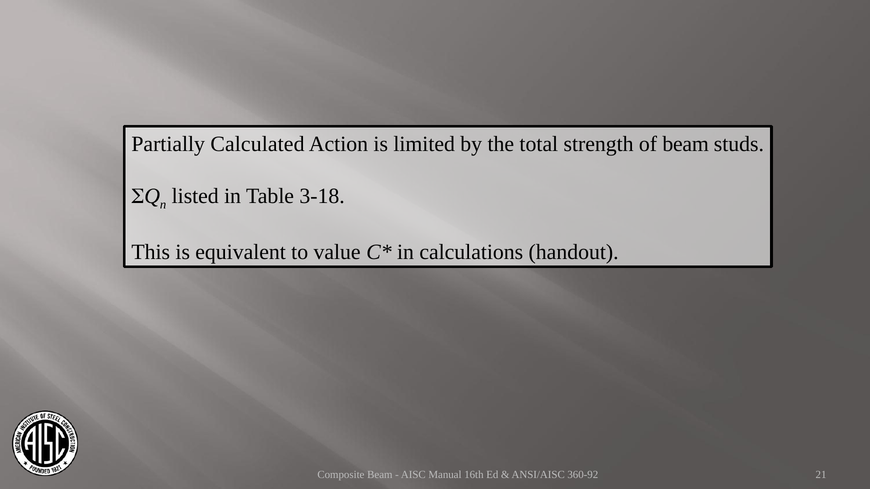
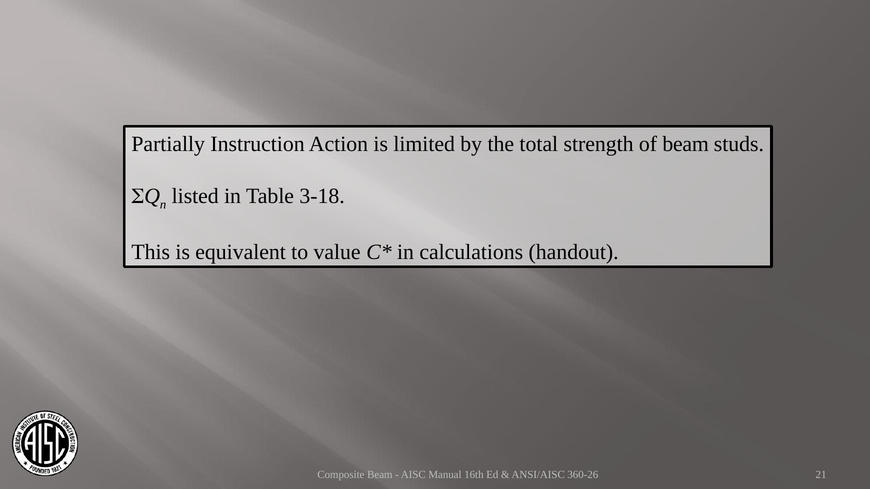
Calculated: Calculated -> Instruction (258, 144)
360-92: 360-92 -> 360-26 (583, 475)
